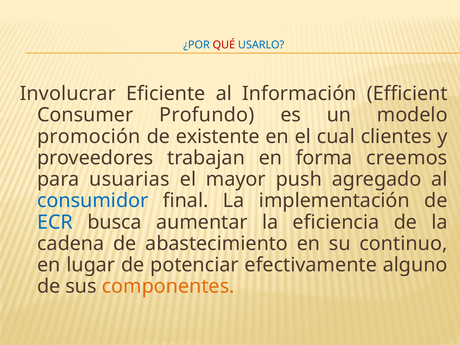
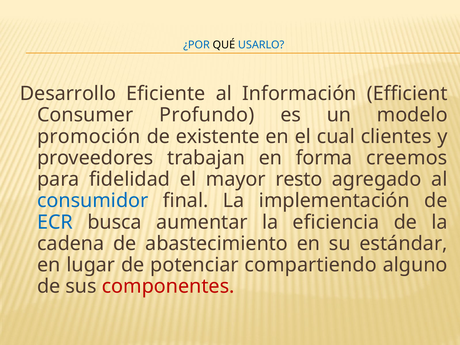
QUÉ colour: red -> black (224, 45)
Involucrar: Involucrar -> Desarrollo (68, 94)
usuarias: usuarias -> fidelidad (130, 179)
push: push -> resto (299, 179)
continuo: continuo -> estándar (403, 244)
efectivamente: efectivamente -> compartiendo (311, 265)
componentes colour: orange -> red (168, 286)
